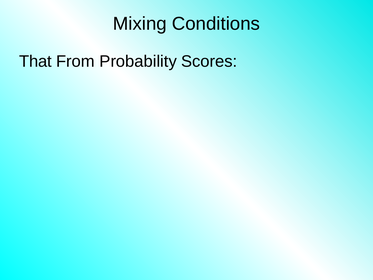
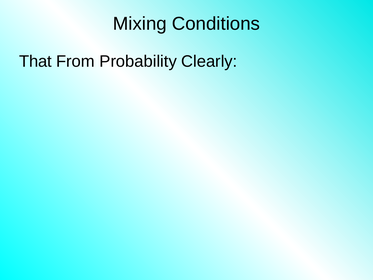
Scores: Scores -> Clearly (209, 61)
